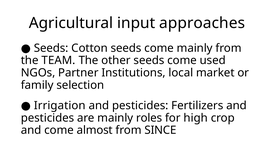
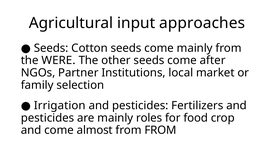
TEAM: TEAM -> WERE (58, 60)
used: used -> after (213, 60)
high: high -> food (196, 118)
from SINCE: SINCE -> FROM (160, 130)
